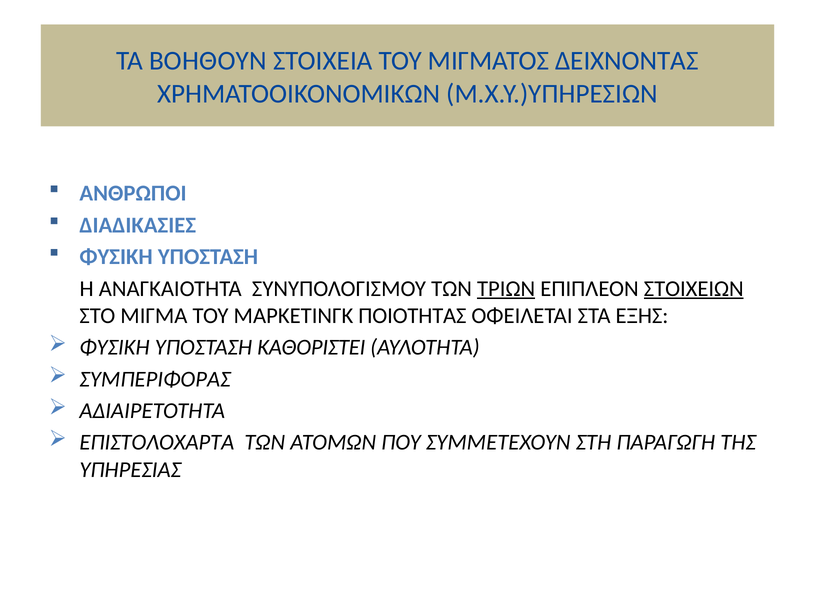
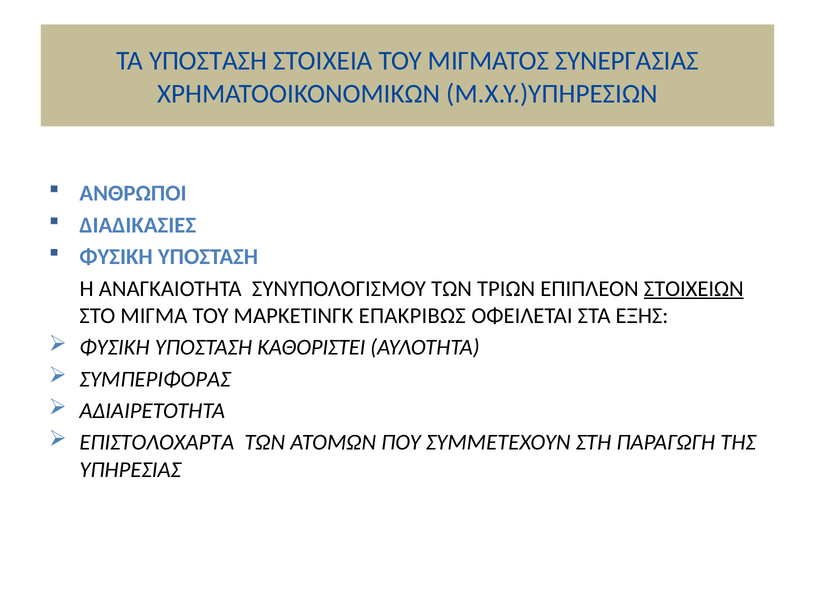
ΤΑ ΒΟΗΘΟΥΝ: ΒΟΗΘΟΥΝ -> ΥΠΟΣΤΑΣΗ (208, 61)
ΔΕΙΧΝΟΝΤΑΣ: ΔΕΙΧΝΟΝΤΑΣ -> ΣΥΝΕΡΓΑΣΙΑΣ (627, 61)
ΤΡΙΩΝ underline: present -> none (506, 289)
ΠΟΙΟΤΗΤΑΣ: ΠΟΙΟΤΗΤΑΣ -> ΕΠΑΚΡΙΒΩΣ (412, 316)
